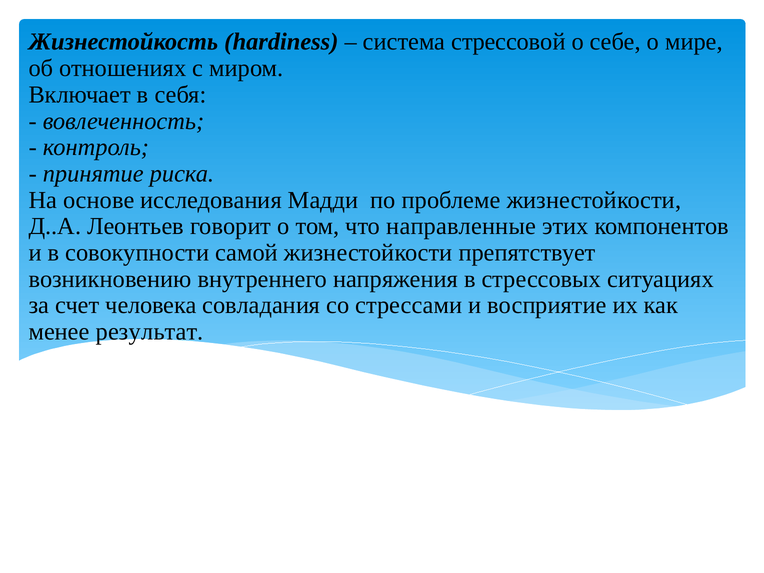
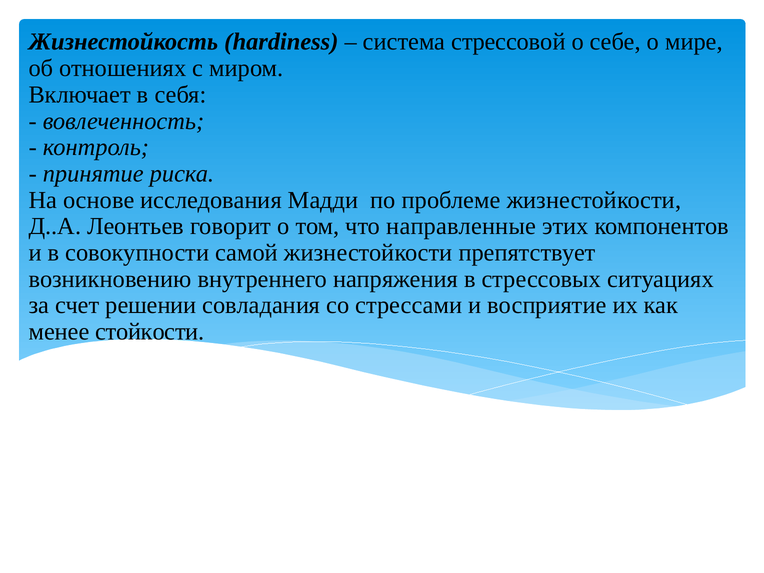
человека: человека -> решении (151, 305)
результат: результат -> стойкости (150, 332)
